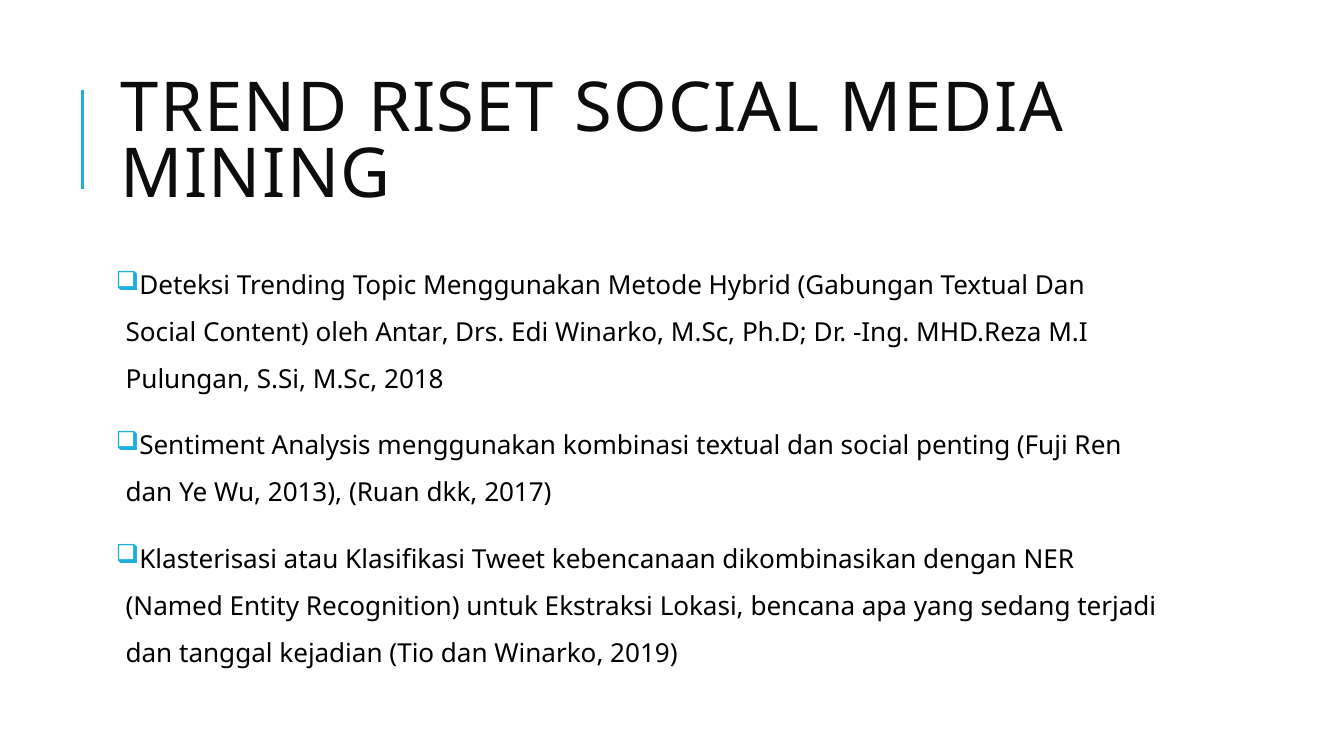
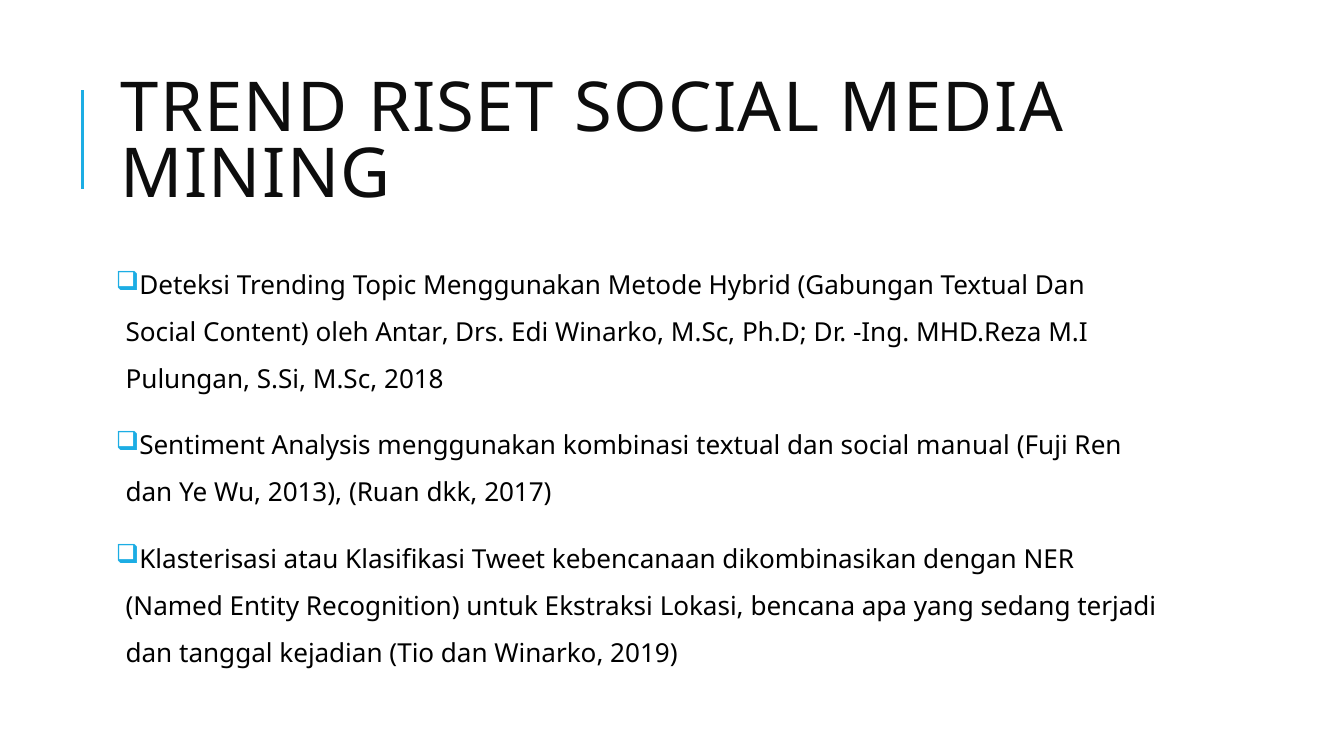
penting: penting -> manual (963, 446)
